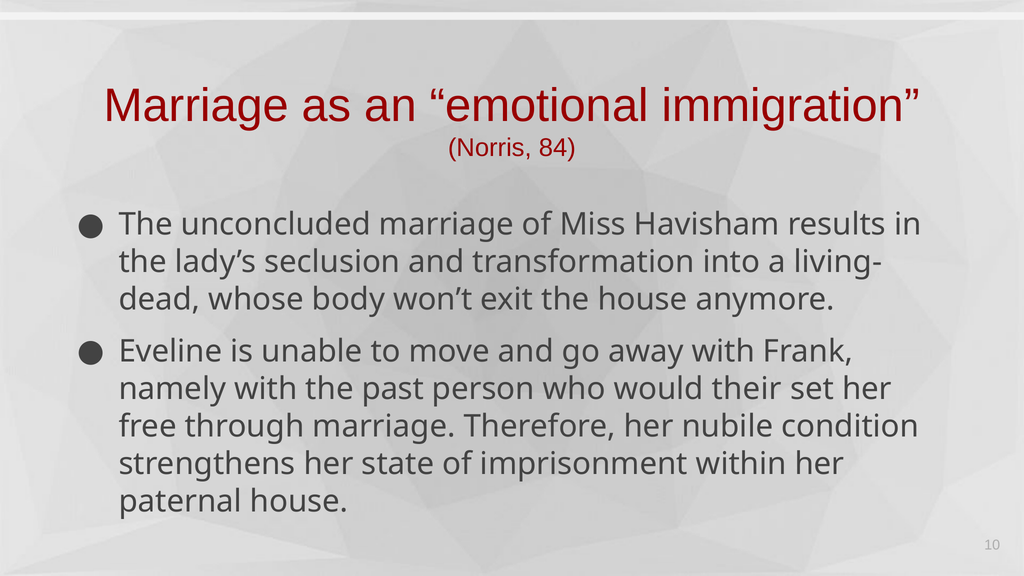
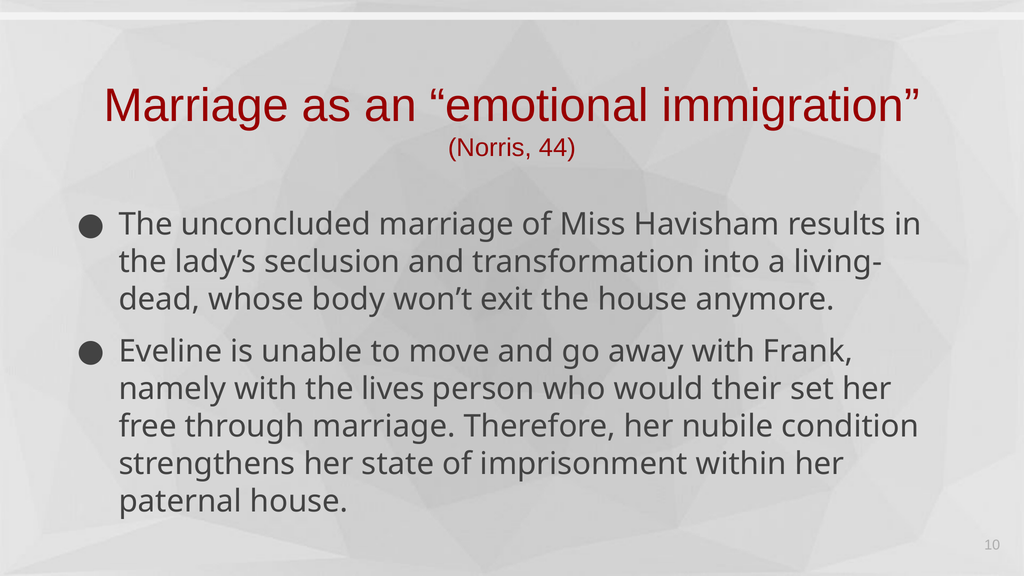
84: 84 -> 44 (557, 148)
past: past -> lives (393, 389)
